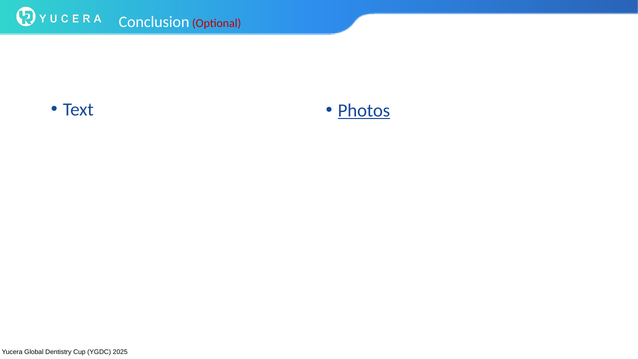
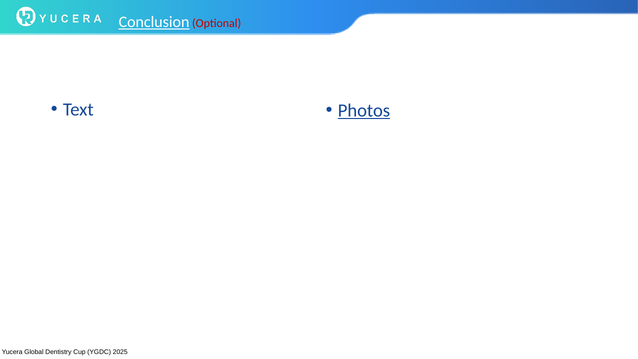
Conclusion underline: none -> present (154, 22)
